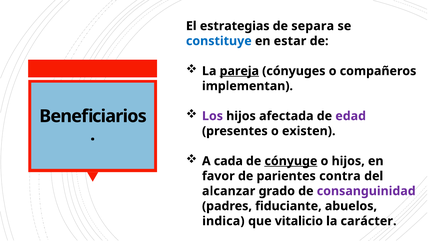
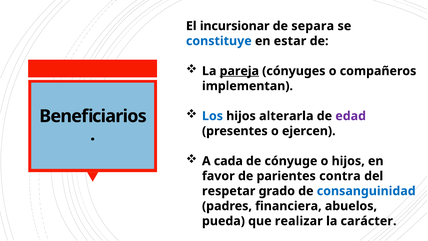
estrategias: estrategias -> incursionar (235, 26)
Los colour: purple -> blue (212, 116)
afectada: afectada -> alterarla (286, 116)
existen: existen -> ejercen (309, 131)
cónyuge underline: present -> none (291, 161)
alcanzar: alcanzar -> respetar (229, 191)
consanguinidad colour: purple -> blue (366, 191)
fiduciante: fiduciante -> financiera (288, 206)
indica: indica -> pueda (223, 221)
vitalicio: vitalicio -> realizar (299, 221)
